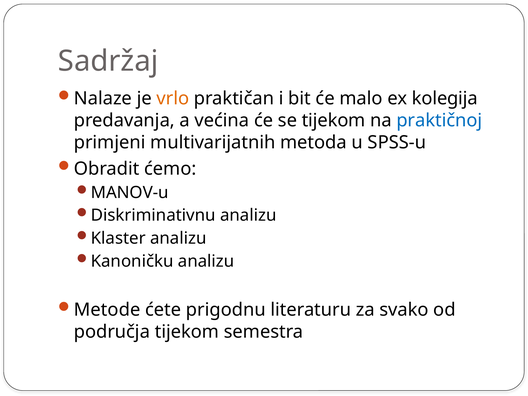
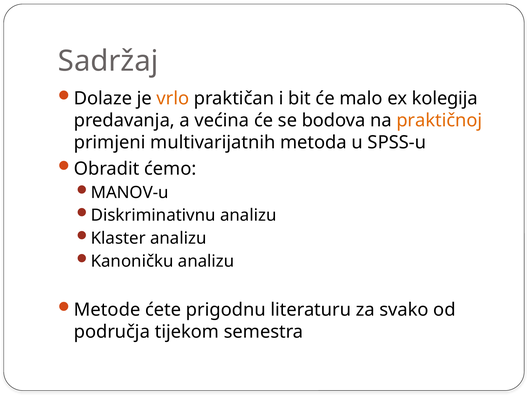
Nalaze: Nalaze -> Dolaze (103, 98)
se tijekom: tijekom -> bodova (334, 120)
praktičnoj colour: blue -> orange (439, 120)
